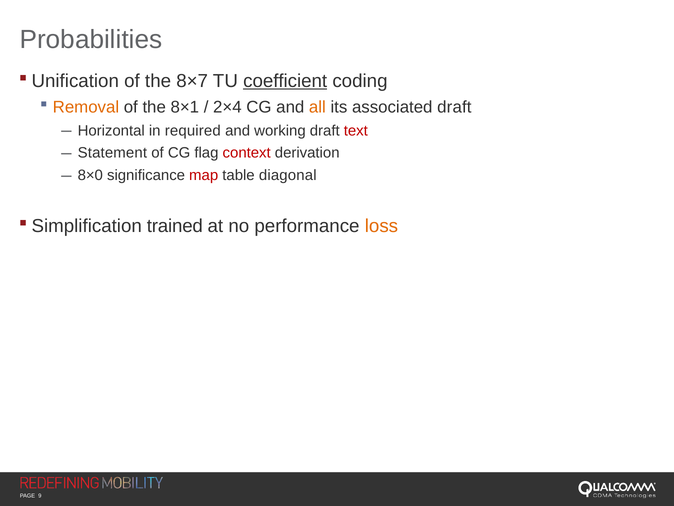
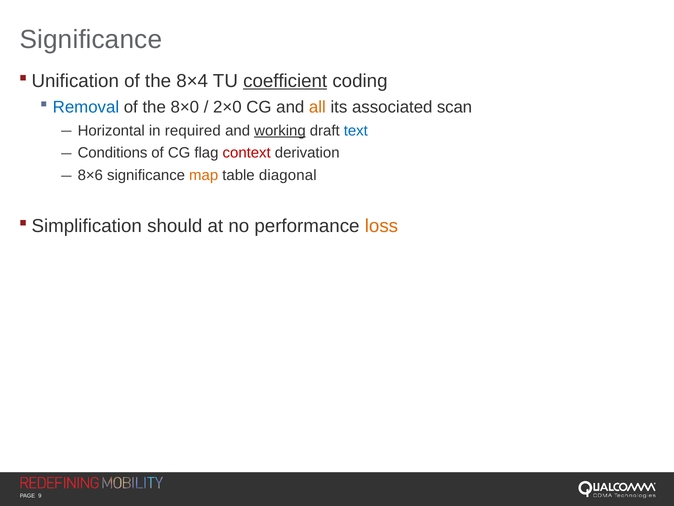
Probabilities: Probabilities -> Significance (91, 40)
8×7: 8×7 -> 8×4 (192, 81)
Removal colour: orange -> blue (86, 107)
8×1: 8×1 -> 8×0 (185, 107)
2×4: 2×4 -> 2×0 (227, 107)
associated draft: draft -> scan (455, 107)
working underline: none -> present (280, 130)
text colour: red -> blue (356, 130)
Statement: Statement -> Conditions (113, 153)
8×0: 8×0 -> 8×6 (90, 175)
map colour: red -> orange (204, 175)
trained: trained -> should (175, 226)
